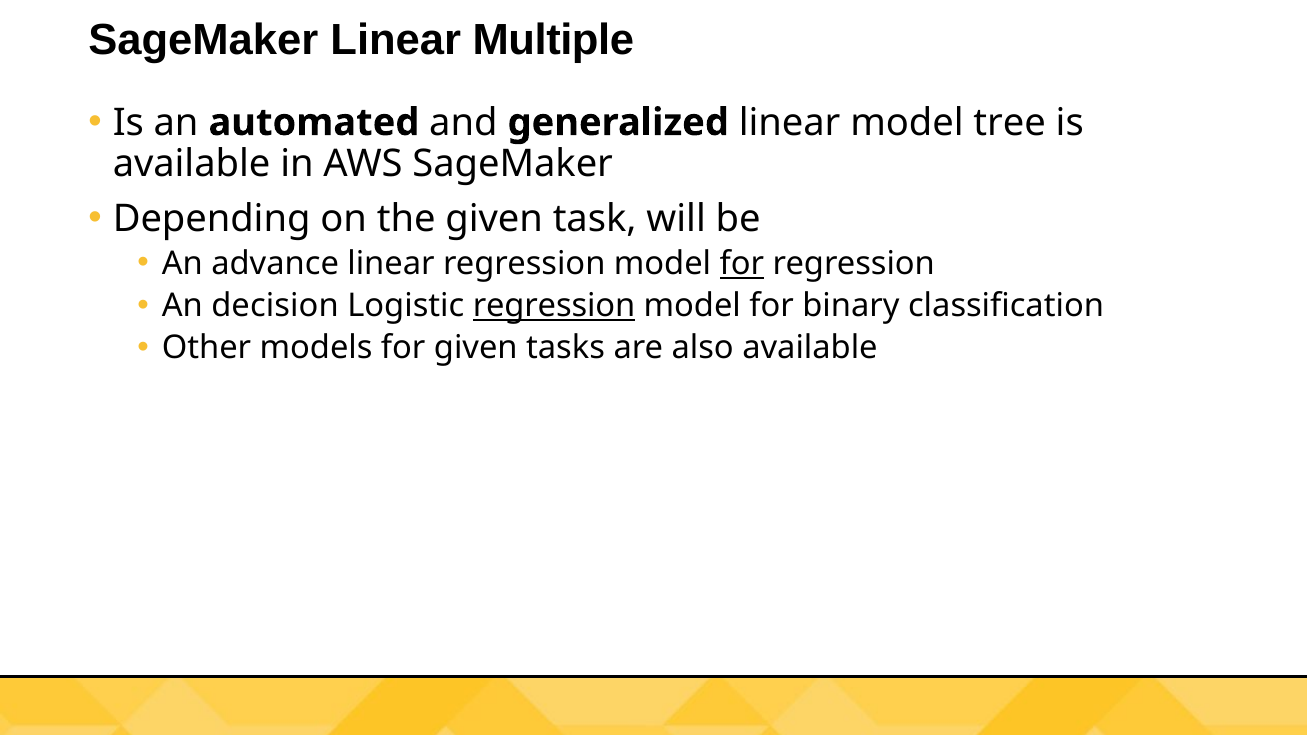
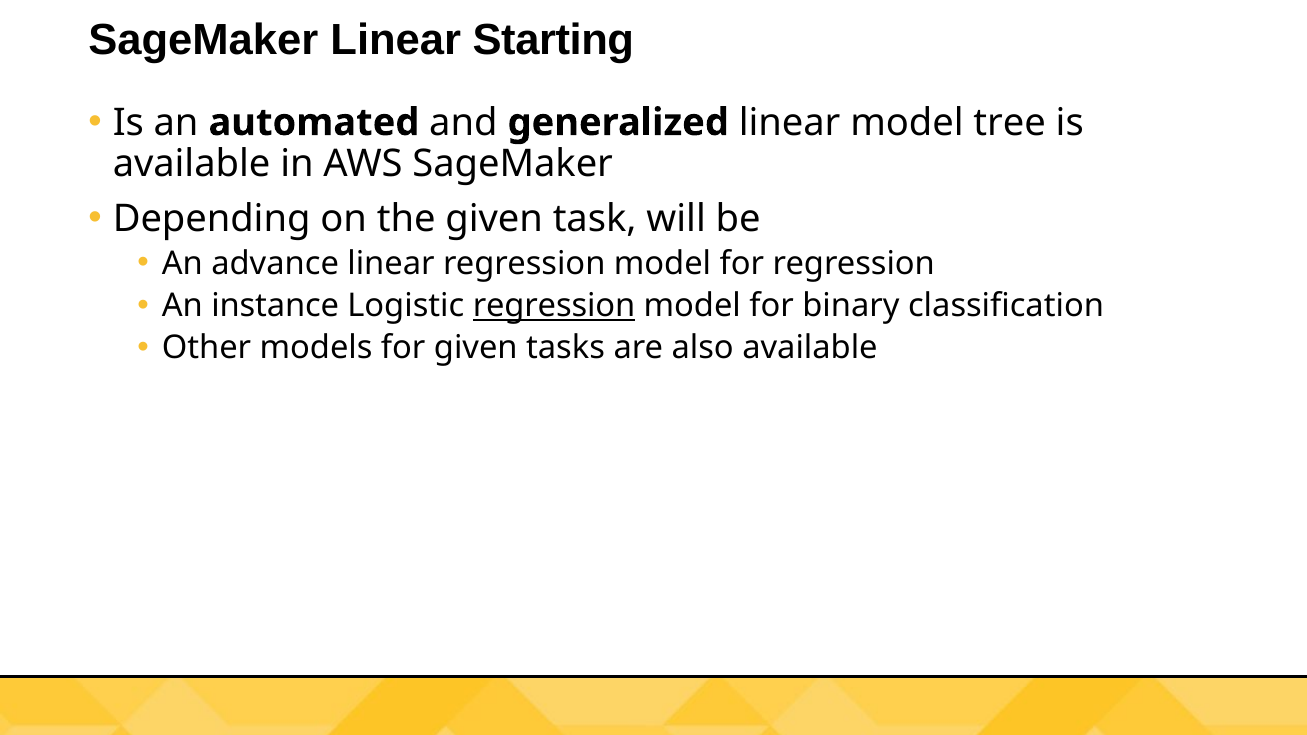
Multiple: Multiple -> Starting (553, 40)
for underline: present -> none (742, 264)
decision: decision -> instance (275, 306)
